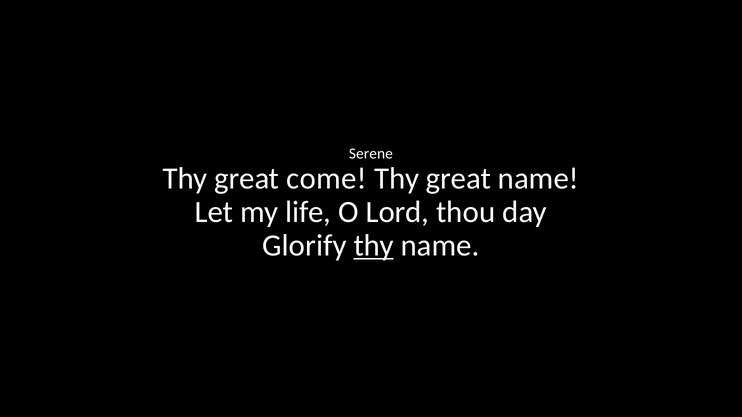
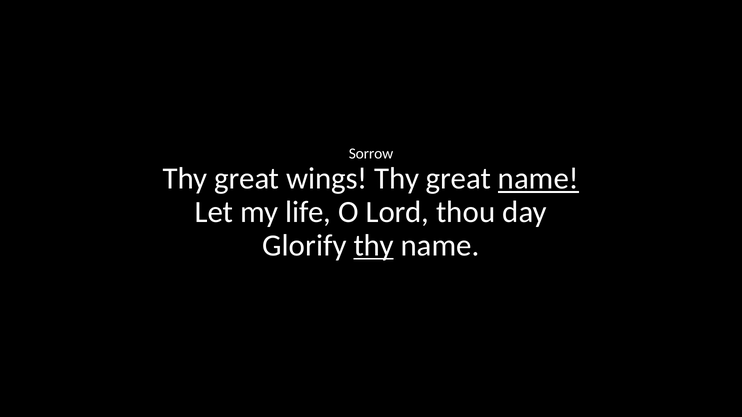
Serene: Serene -> Sorrow (371, 154)
come: come -> wings (327, 179)
name underline: none -> present (538, 179)
